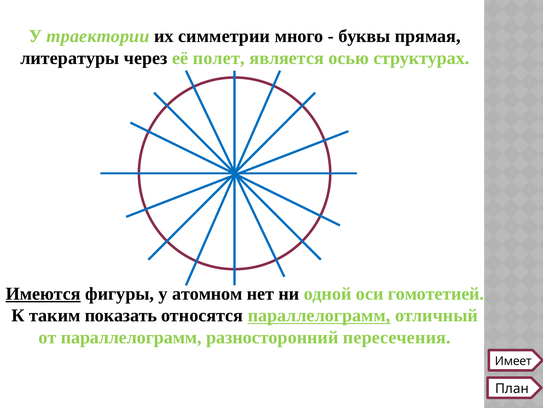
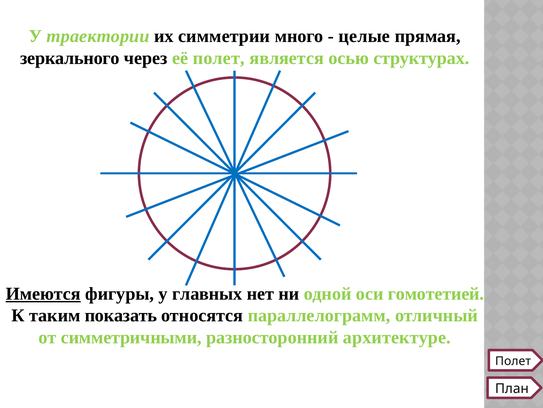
буквы: буквы -> целые (364, 36)
литературы: литературы -> зеркального (70, 58)
атомном: атомном -> главных (207, 293)
параллелограмм underline: present -> none (319, 315)
от параллелограмм: параллелограмм -> симметричными (131, 337)
пересечения: пересечения -> архитектуре (397, 337)
Имеет: Имеет -> Полет (513, 360)
